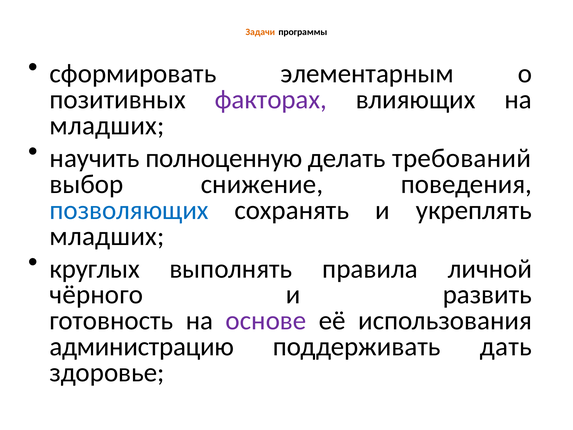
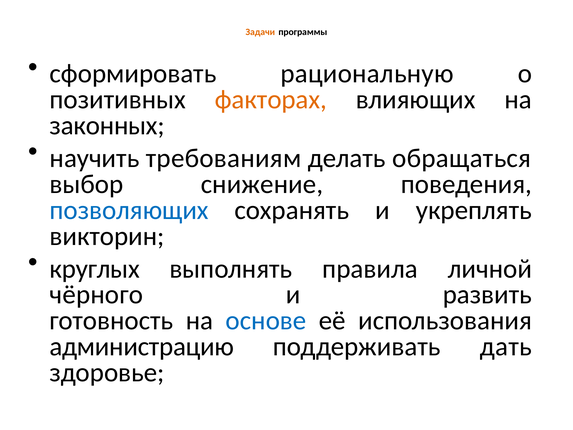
элементарным: элементарным -> рациональную (367, 74)
факторах colour: purple -> orange (271, 100)
младших: младших -> законных (107, 126)
полноценную: полноценную -> требованиям (224, 158)
требований: требований -> обращаться (462, 158)
младших: младших -> викторин (107, 236)
основе colour: purple -> blue (266, 321)
